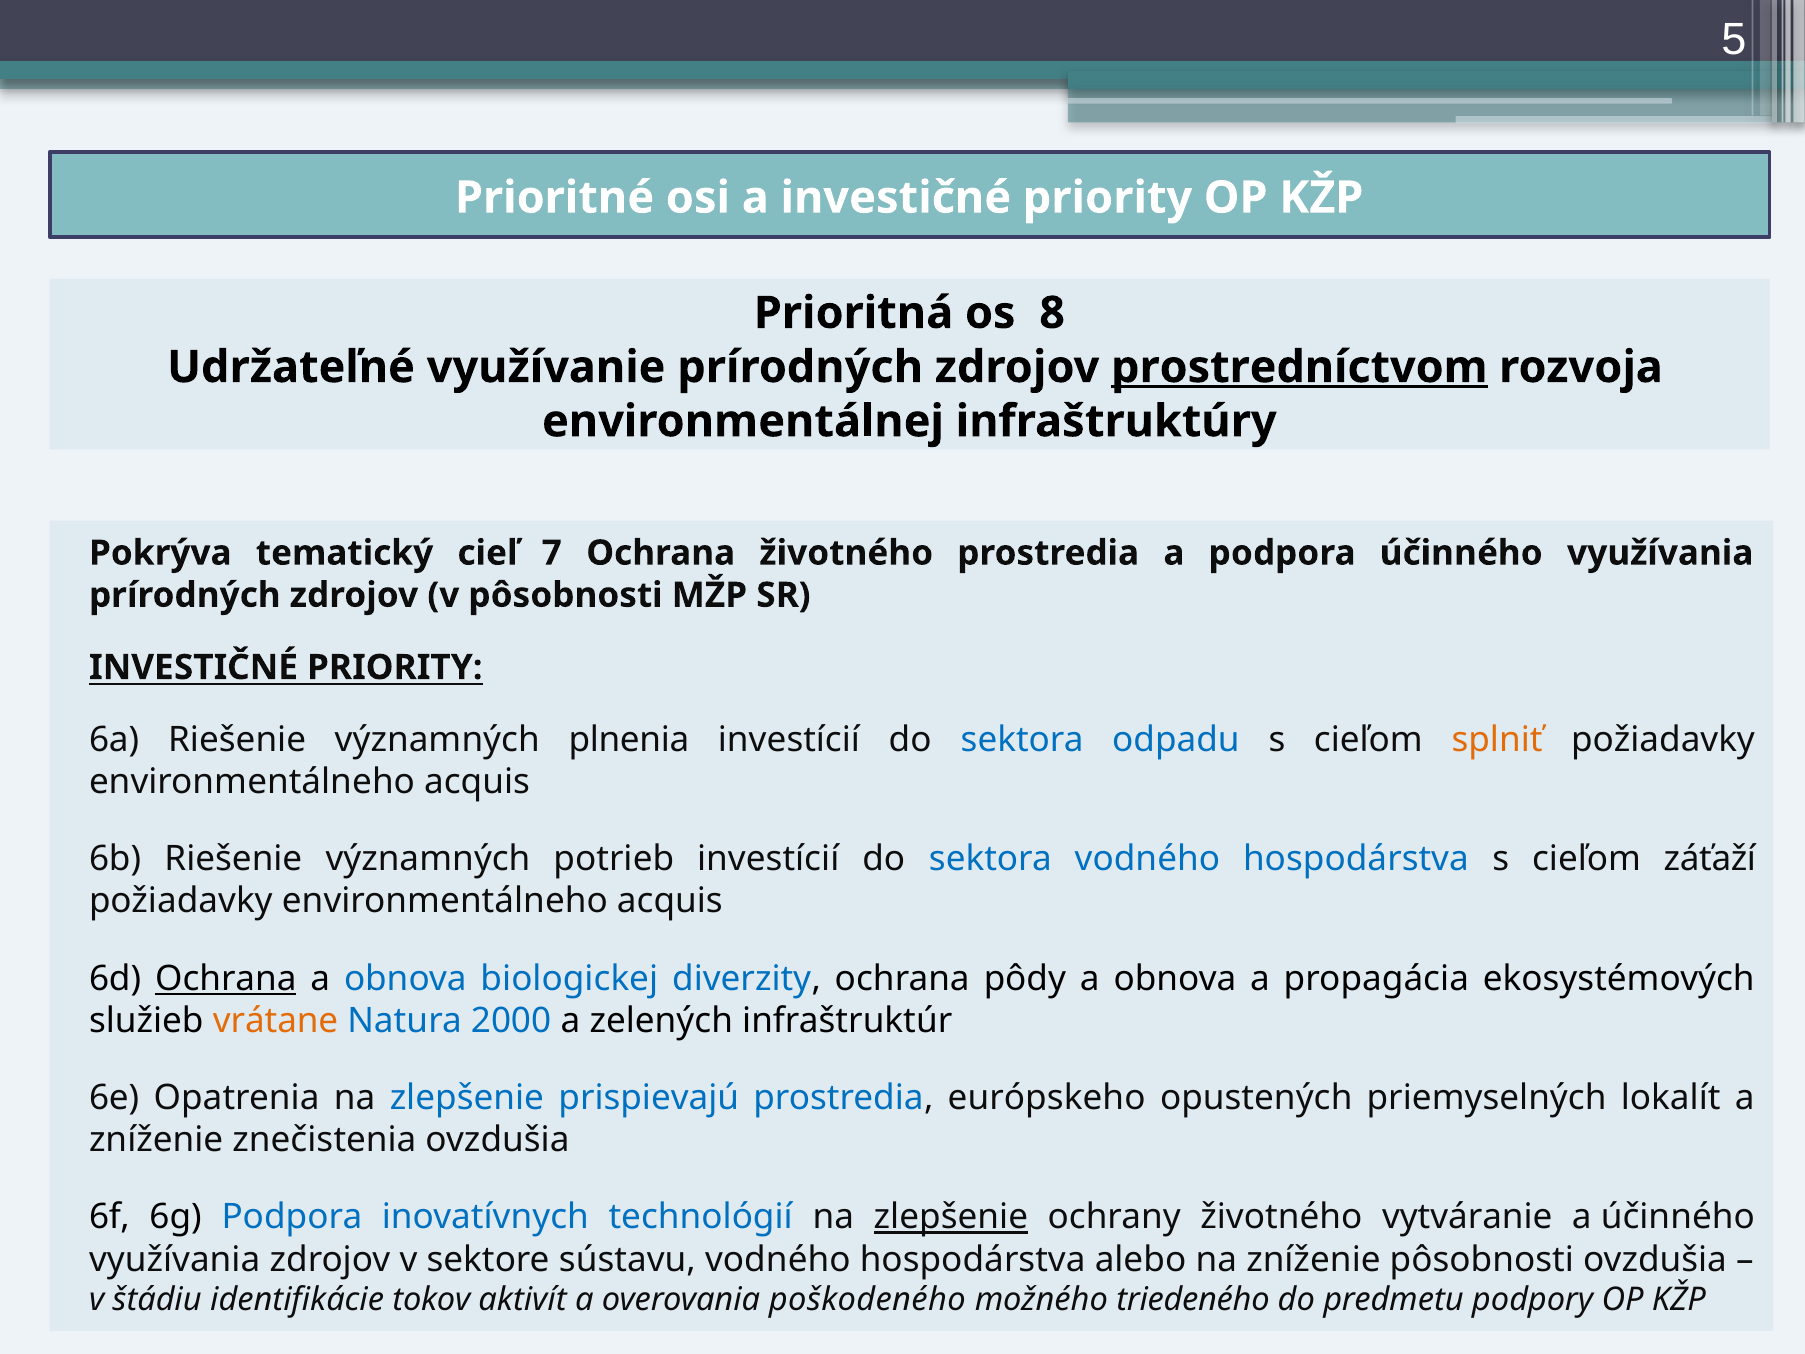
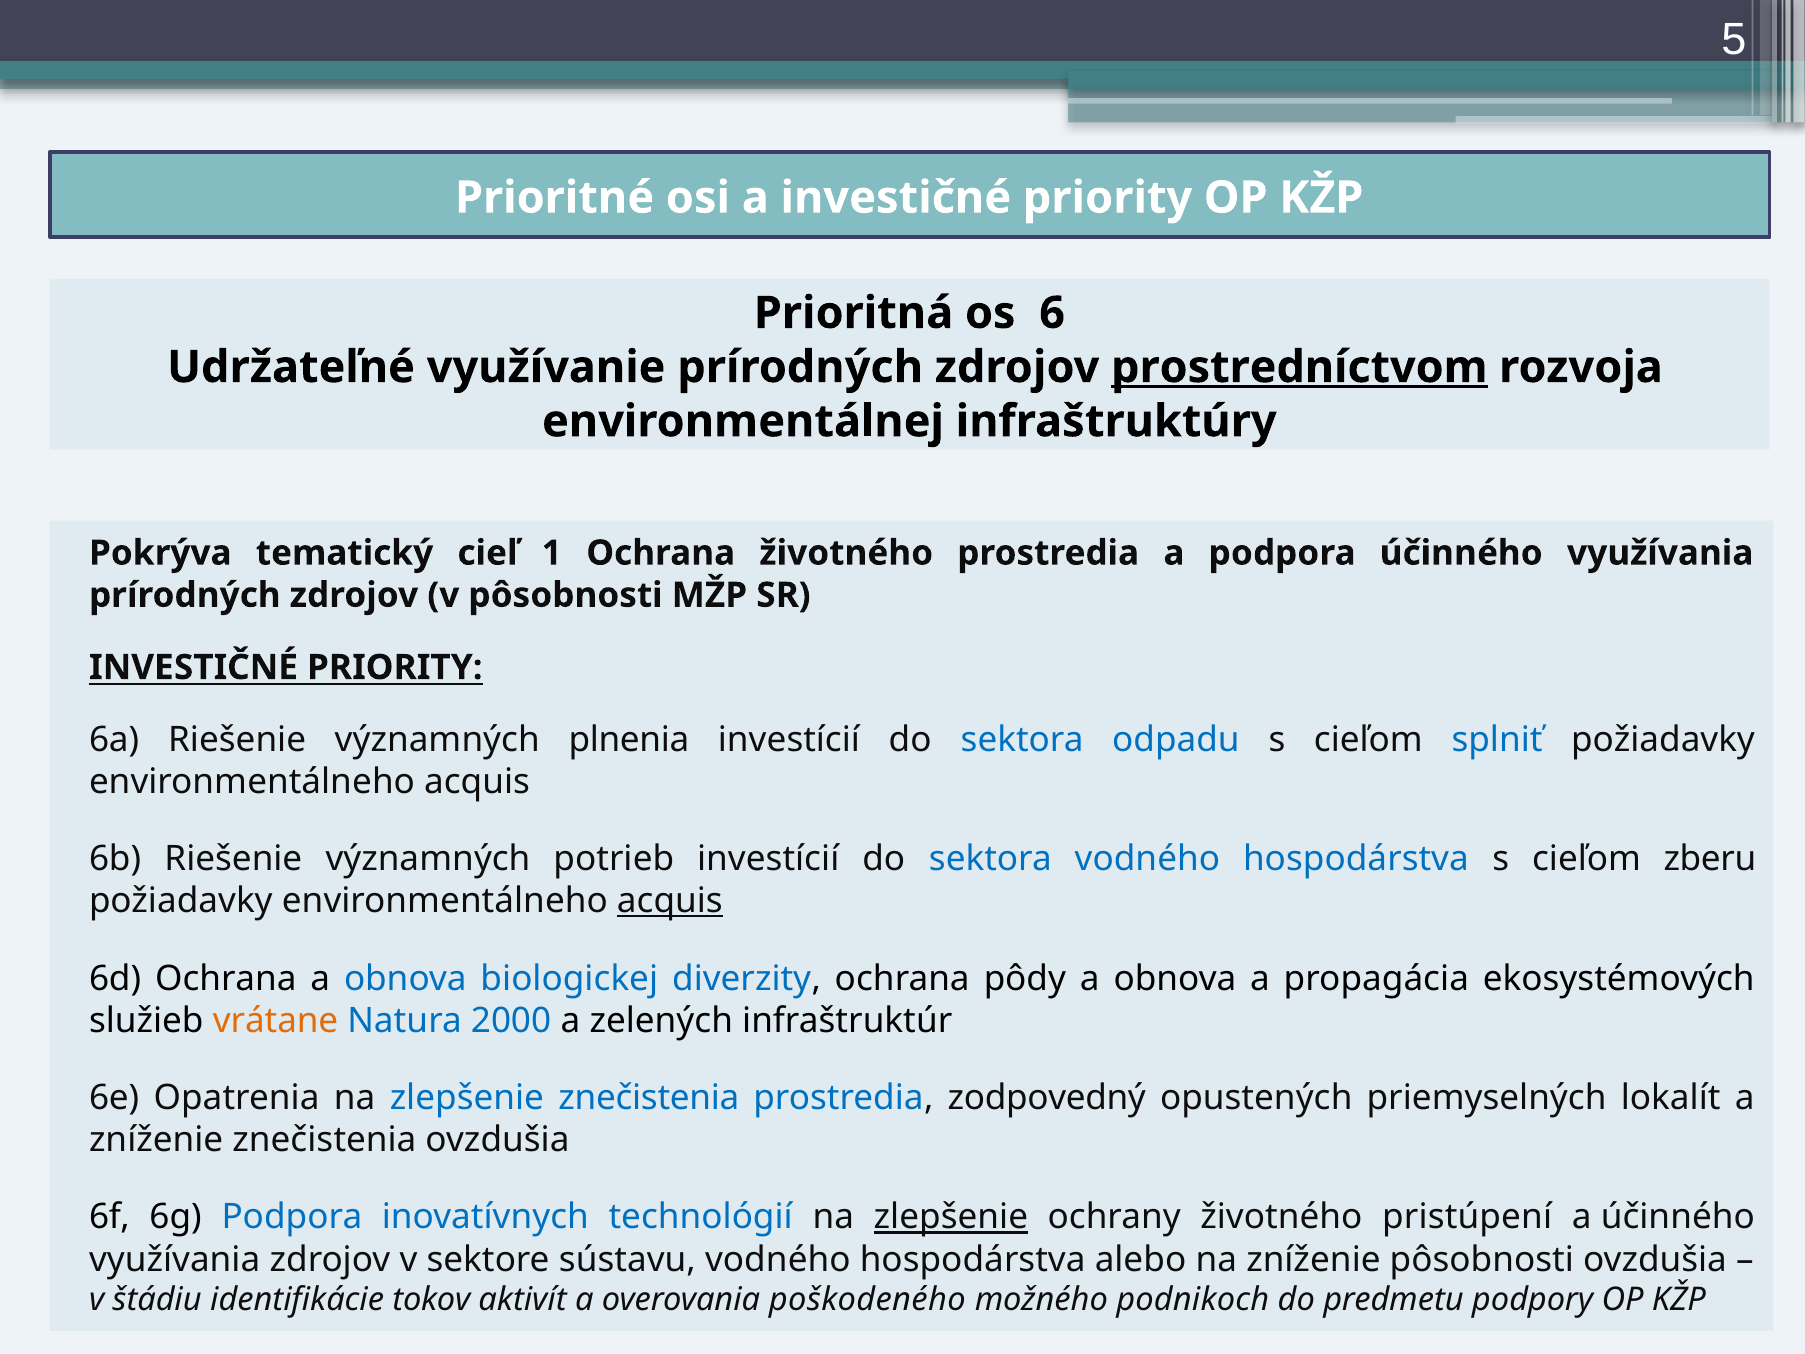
8: 8 -> 6 (1052, 313)
7: 7 -> 1 (552, 553)
splniť colour: orange -> blue (1497, 740)
záťaží: záťaží -> zberu (1710, 859)
acquis underline: none -> present (670, 901)
Ochrana underline: present -> none (226, 978)
zlepšenie prispievajú: prispievajú -> znečistenia (649, 1098)
európskeho: európskeho -> zodpovedný (1047, 1098)
vytváranie: vytváranie -> pristúpení (1467, 1217)
triedeného: triedeného -> podnikoch (1193, 1300)
